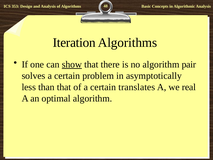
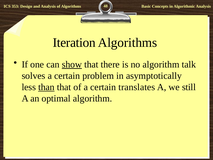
pair: pair -> talk (189, 64)
than underline: none -> present (46, 87)
real: real -> still (189, 87)
